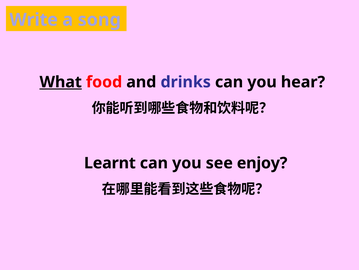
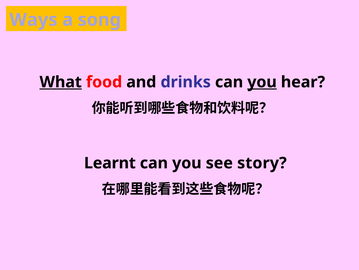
Write: Write -> Ways (33, 20)
you underline: none -> present (262, 82)
enjoy: enjoy -> story (262, 163)
